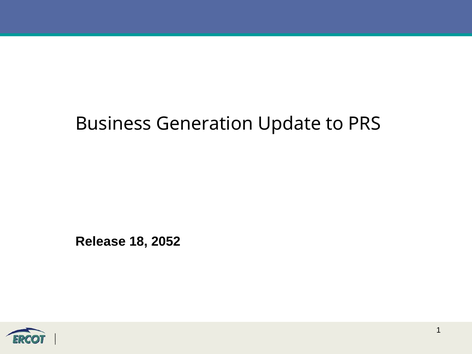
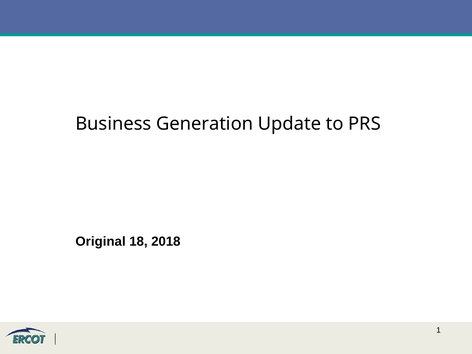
Release: Release -> Original (101, 242)
2052: 2052 -> 2018 (166, 242)
